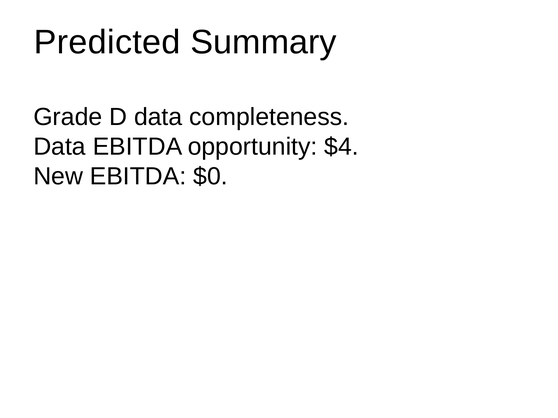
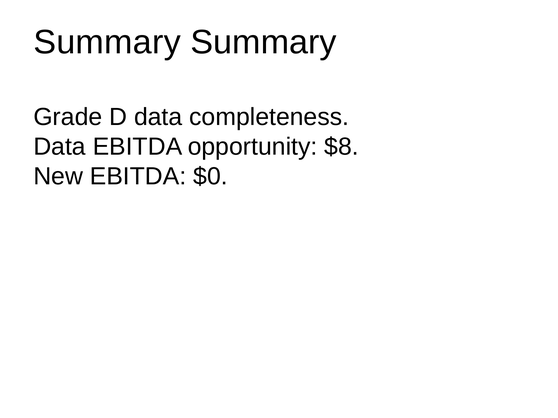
Predicted: Predicted -> Summary (107, 42)
$4: $4 -> $8 (341, 147)
